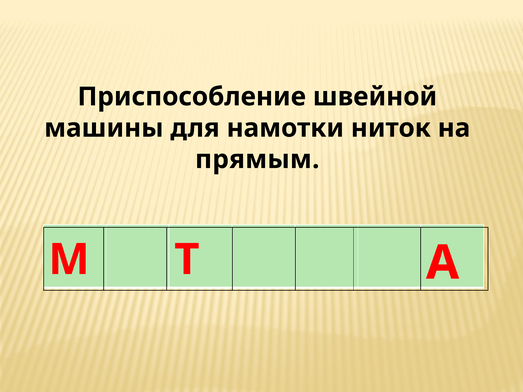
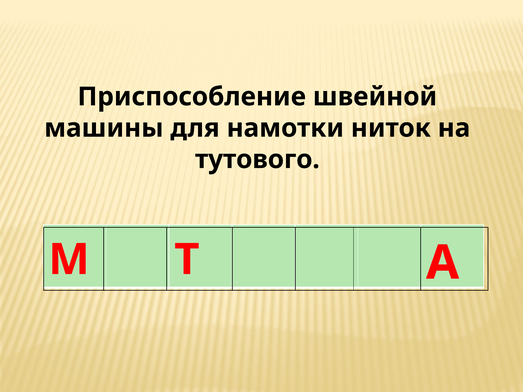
прямым: прямым -> тутового (257, 160)
